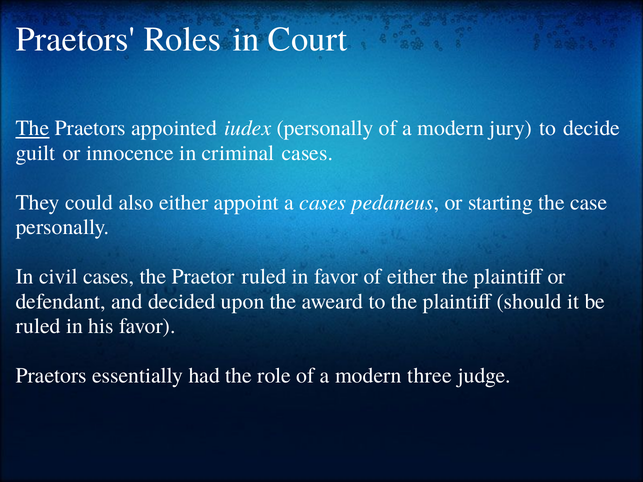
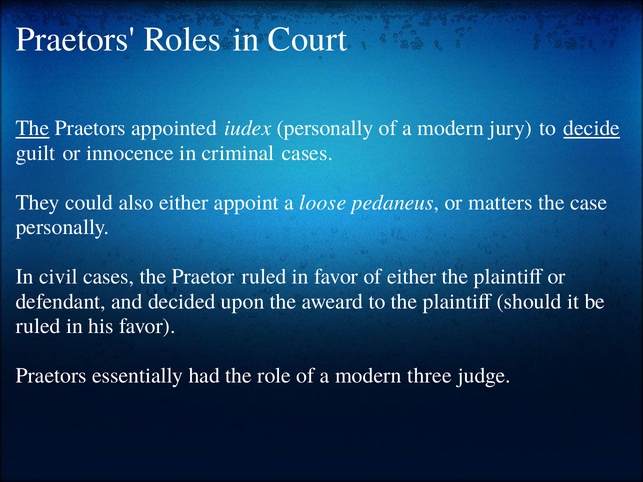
decide underline: none -> present (592, 128)
a cases: cases -> loose (323, 203)
starting: starting -> matters (500, 203)
